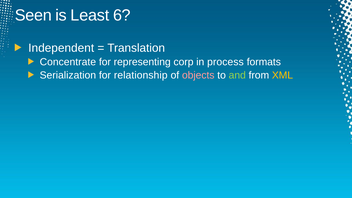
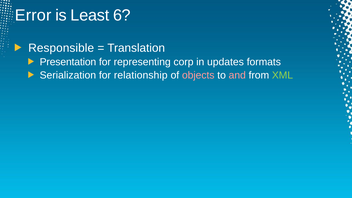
Seen: Seen -> Error (33, 15)
Independent: Independent -> Responsible (61, 48)
Concentrate: Concentrate -> Presentation (68, 62)
process: process -> updates (225, 62)
and colour: light green -> pink (237, 75)
XML colour: yellow -> light green (283, 75)
